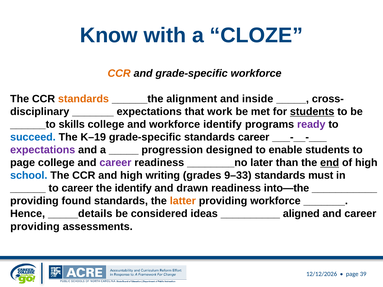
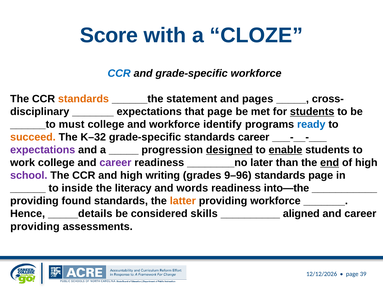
Know: Know -> Score (109, 35)
CCR colour: orange -> blue (119, 73)
alignment: alignment -> statement (192, 99)
inside: inside -> pages (258, 99)
that work: work -> page (220, 112)
skills: skills -> must (72, 125)
ready colour: purple -> blue (311, 125)
succeed colour: blue -> orange (33, 137)
K–19: K–19 -> K–32 (93, 137)
designed underline: none -> present (229, 150)
enable underline: none -> present (285, 150)
page: page -> work (23, 163)
school colour: blue -> purple (29, 176)
9–33: 9–33 -> 9–96 (238, 176)
standards must: must -> page (321, 176)
to career: career -> inside (77, 188)
the identify: identify -> literacy (133, 188)
drawn: drawn -> words (192, 188)
ideas: ideas -> skills (204, 214)
